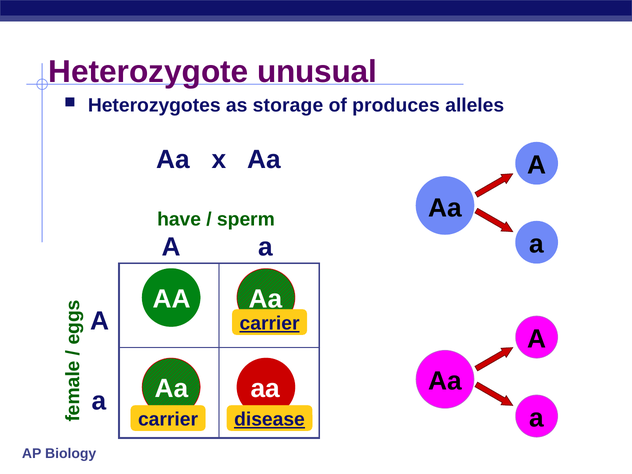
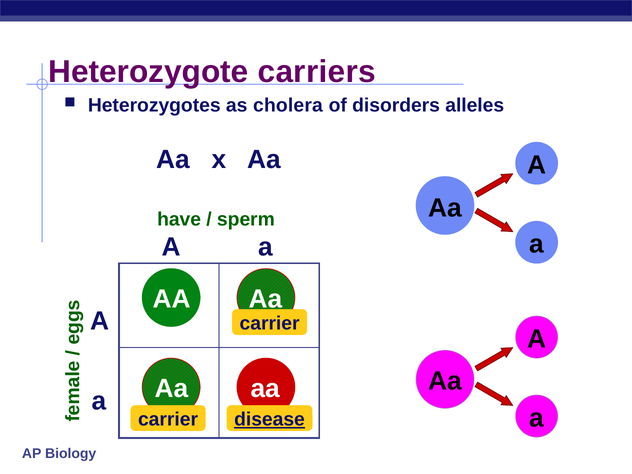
unusual: unusual -> carriers (317, 72)
storage: storage -> cholera (288, 106)
produces: produces -> disorders (396, 106)
carrier underline: present -> none (270, 323)
